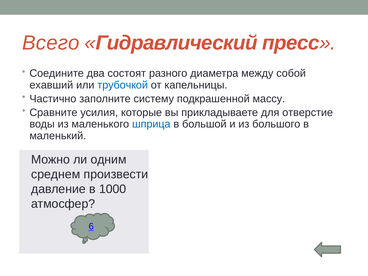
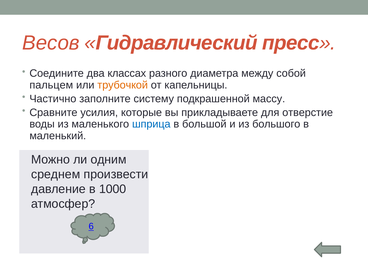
Всего: Всего -> Весов (51, 43)
состоят: состоят -> классах (127, 73)
ехавший: ехавший -> пальцем (51, 85)
трубочкой colour: blue -> orange (123, 85)
